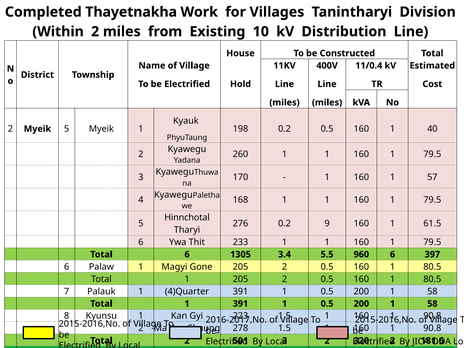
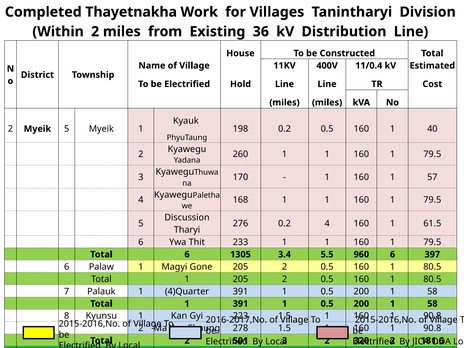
Existing 10: 10 -> 36 (261, 32)
Hinnchotal: Hinnchotal -> Discussion (187, 218)
0.2 9: 9 -> 4 (327, 224)
